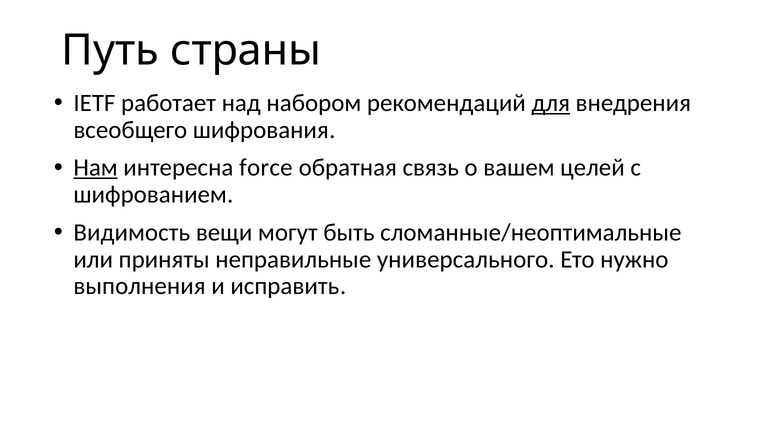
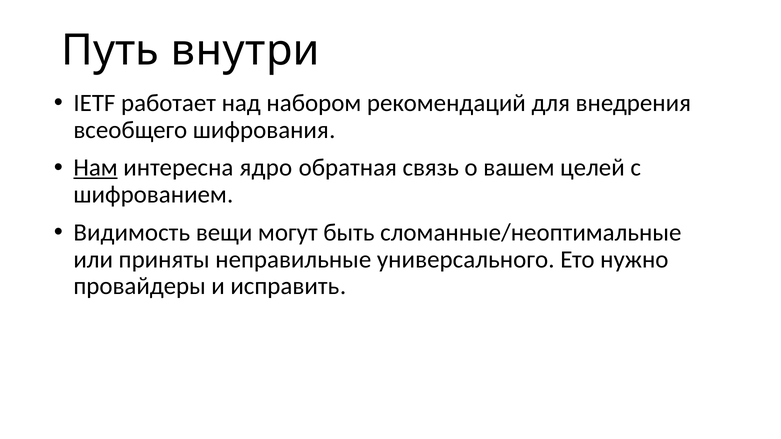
страны: страны -> внутри (245, 50)
для underline: present -> none (551, 103)
force: force -> ядро (266, 168)
выполнения: выполнения -> провайдеры (140, 286)
